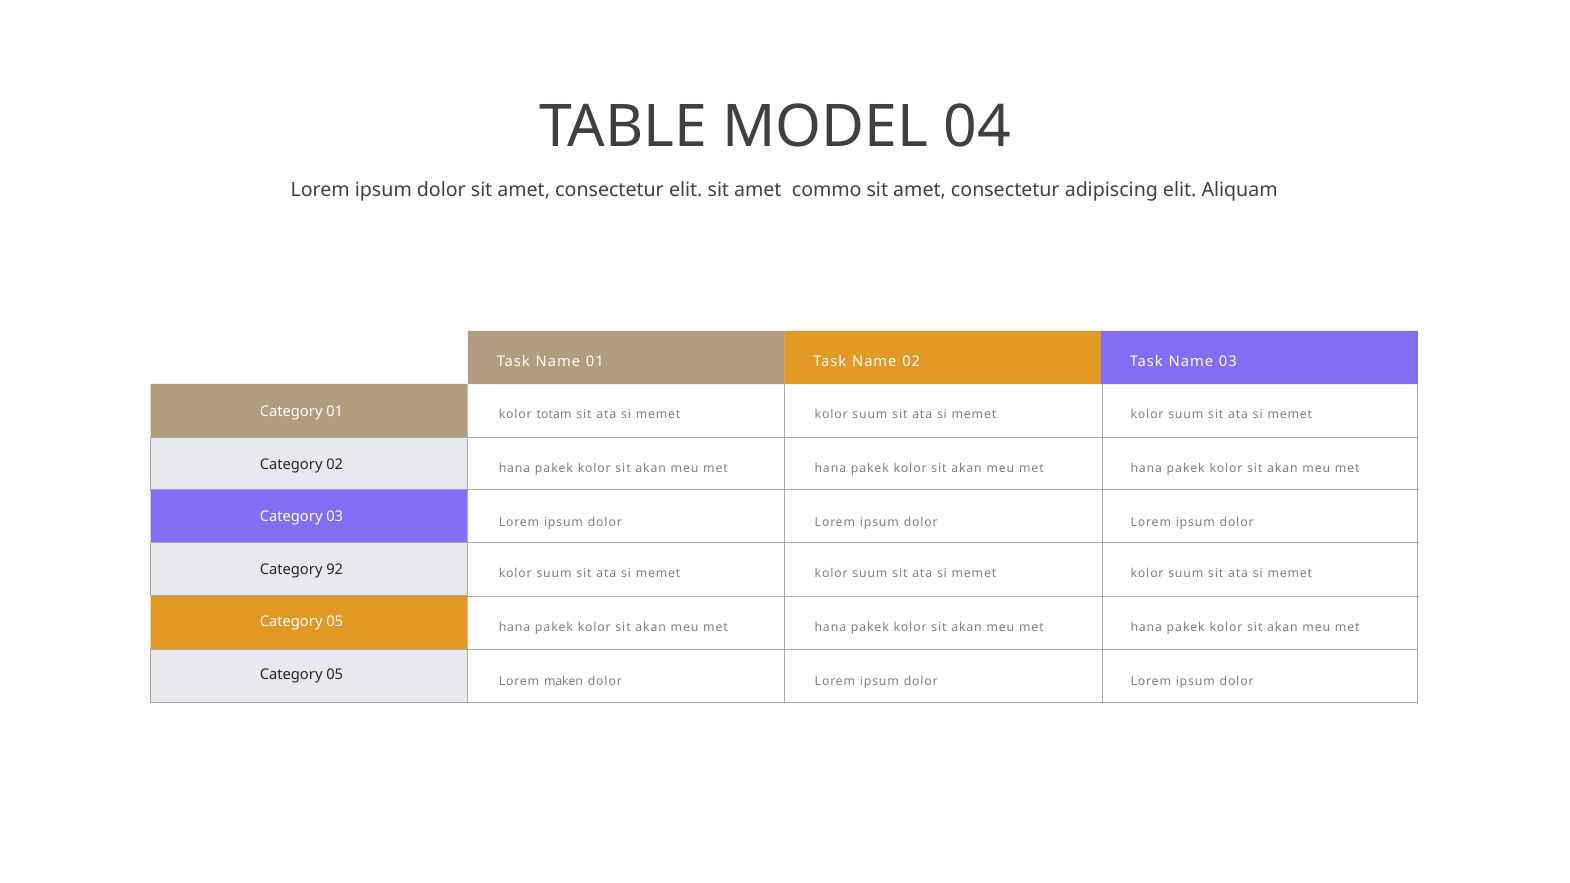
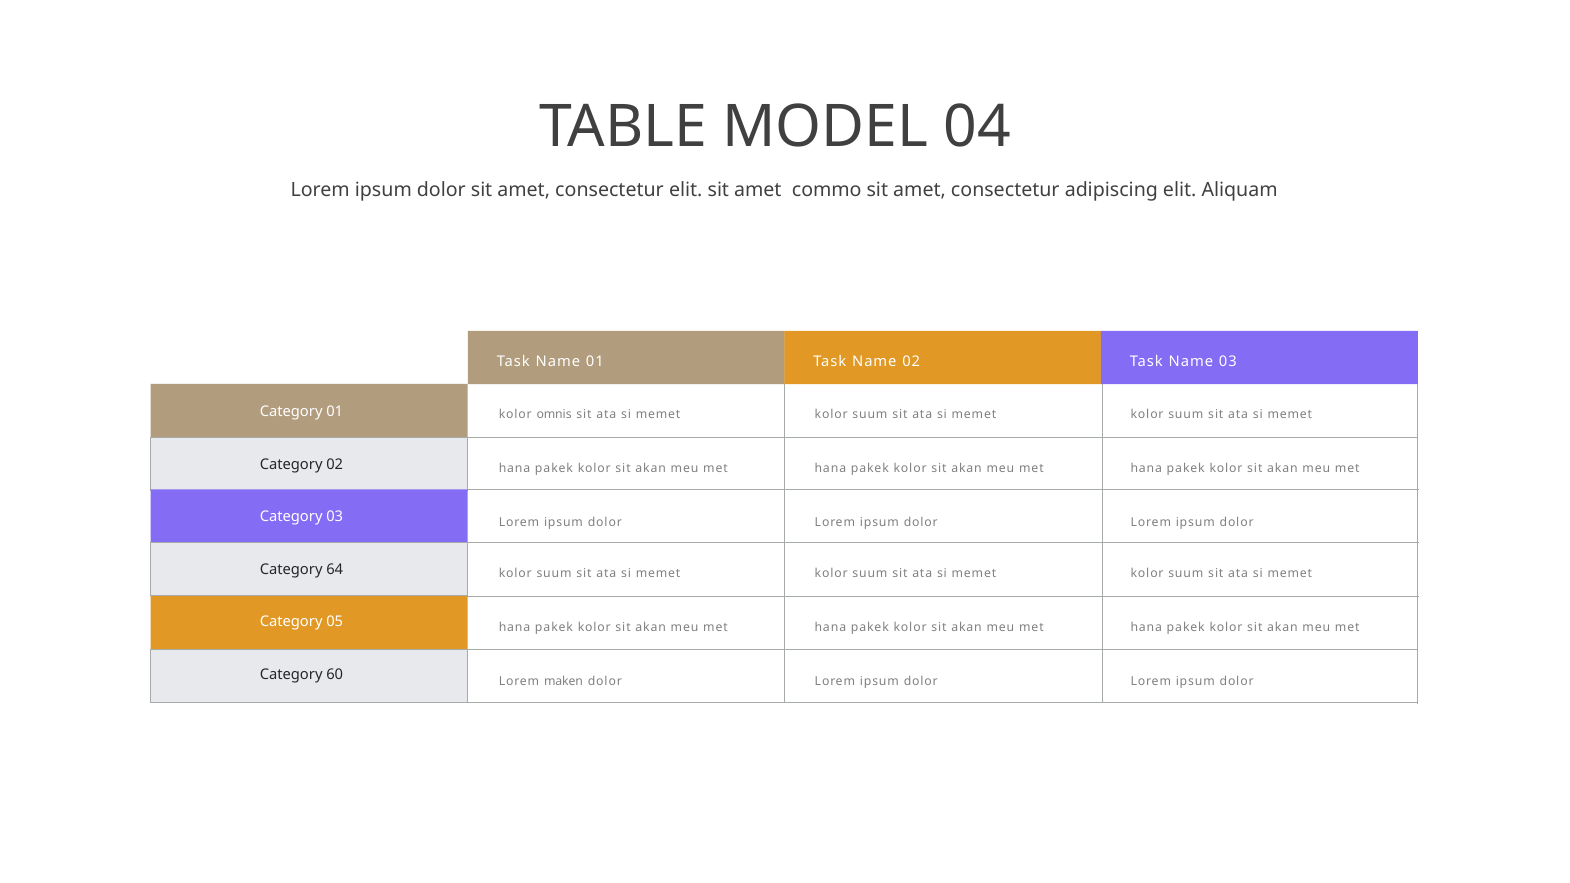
totam: totam -> omnis (554, 414)
92: 92 -> 64 (335, 569)
05: 05 -> 60 (335, 675)
